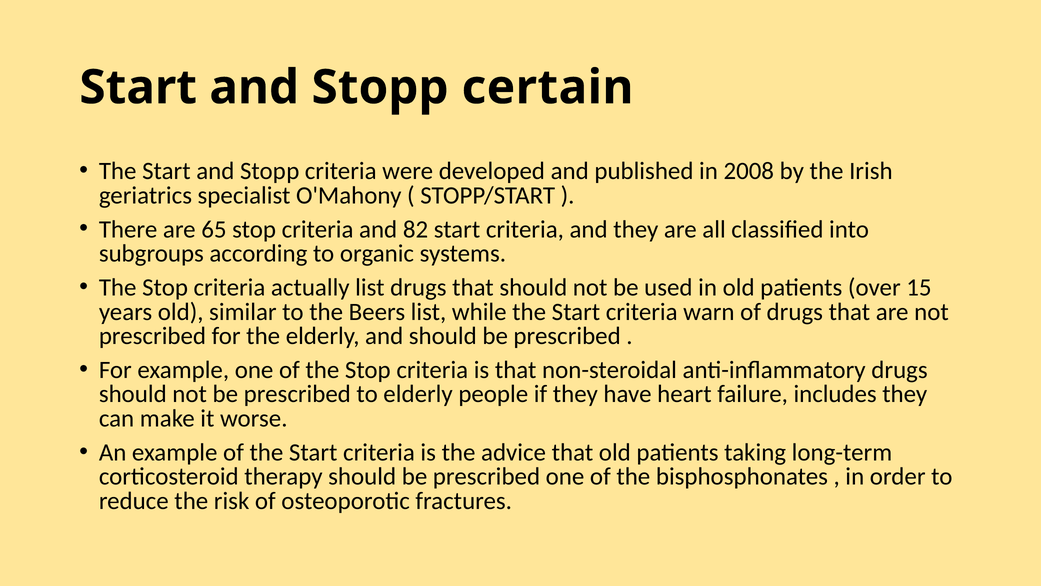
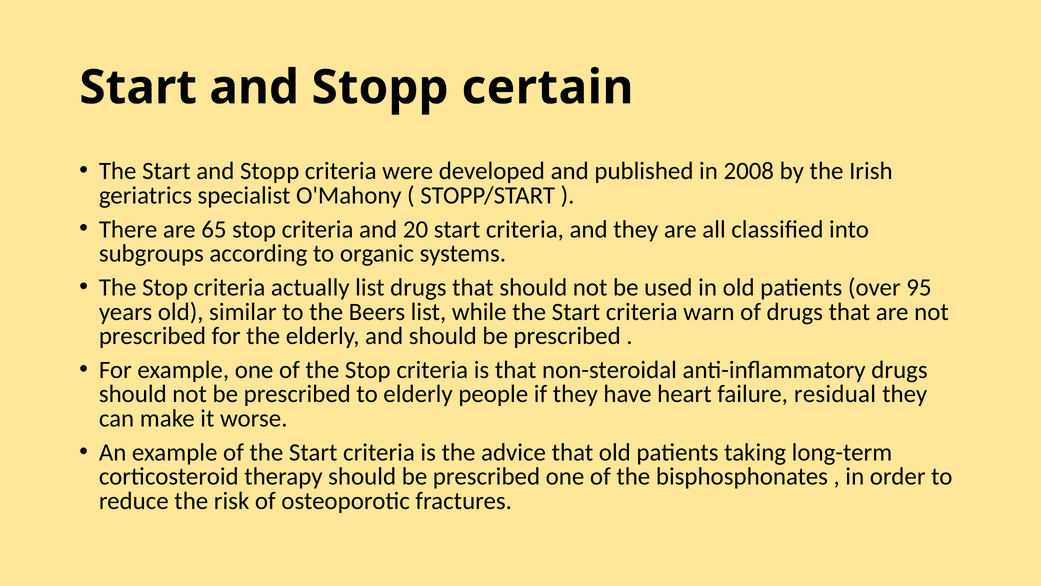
82: 82 -> 20 (416, 229)
15: 15 -> 95 (919, 287)
includes: includes -> residual (835, 394)
